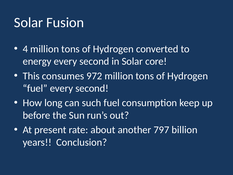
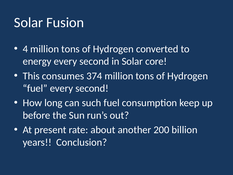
972: 972 -> 374 (94, 76)
797: 797 -> 200 (161, 130)
